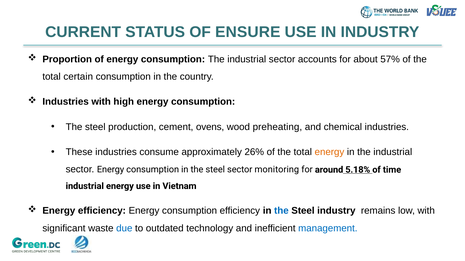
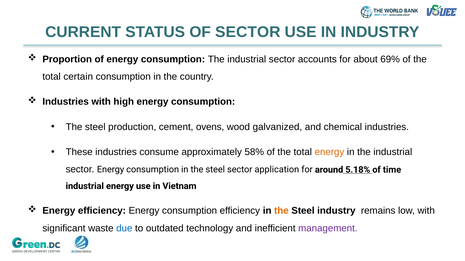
OF ENSURE: ENSURE -> SECTOR (248, 32)
57%: 57% -> 69% (390, 59)
preheating: preheating -> galvanized (277, 127)
26%: 26% -> 58% (254, 152)
monitoring: monitoring -> application (277, 170)
the colour: blue -> orange (281, 211)
management colour: blue -> purple (328, 229)
